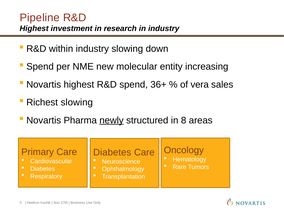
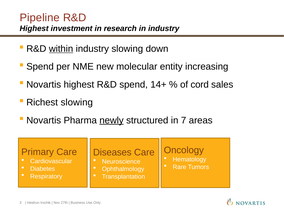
within underline: none -> present (61, 49)
36+: 36+ -> 14+ (158, 85)
vera: vera -> cord (200, 85)
8: 8 -> 7 (184, 120)
Diabetes: Diabetes -> Diseases (112, 152)
